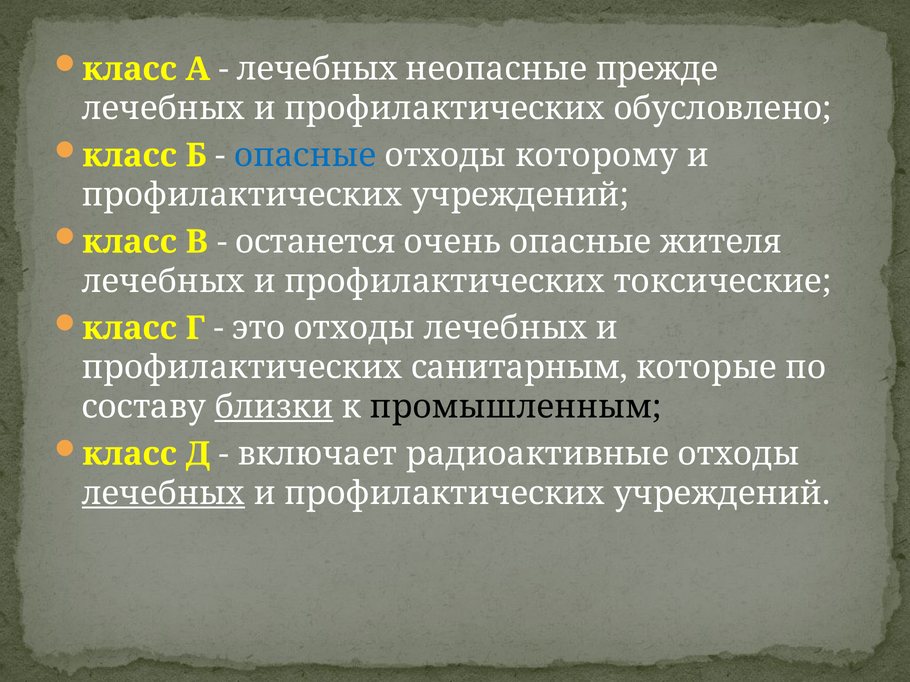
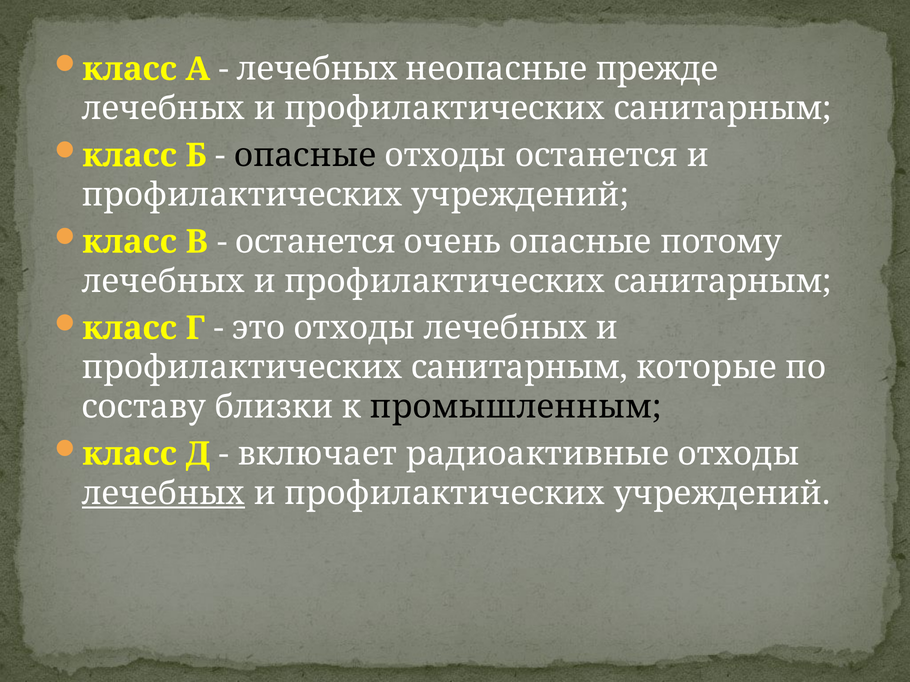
обусловлено: обусловлено -> санитарным (723, 109)
опасные colour: blue -> black (305, 156)
отходы которому: которому -> останется (597, 156)
жителя: жителя -> потому (721, 242)
токсические: токсические -> санитарным (723, 281)
близки underline: present -> none (274, 407)
